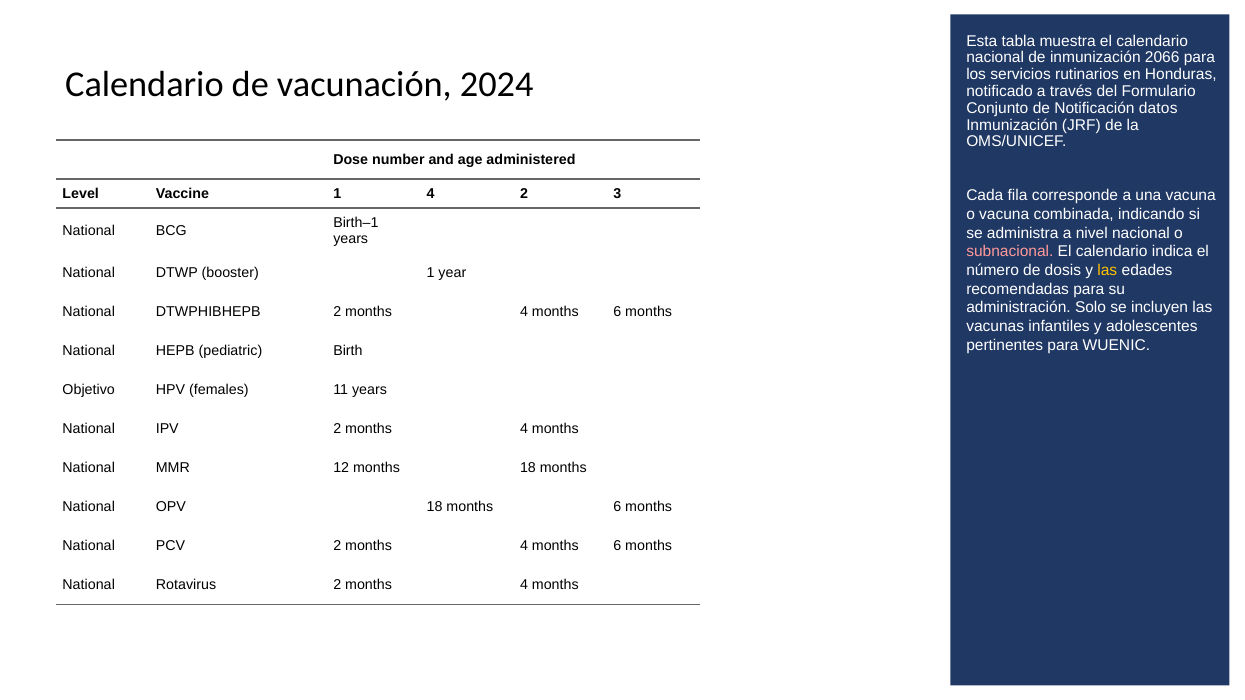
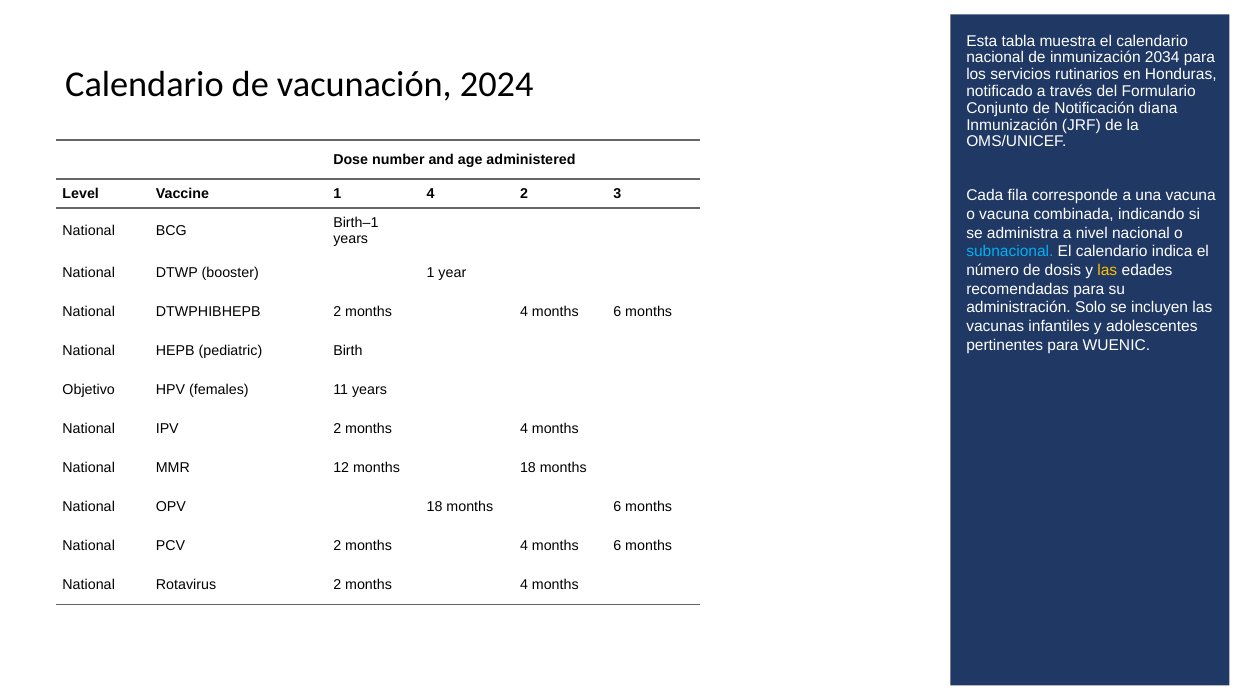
2066: 2066 -> 2034 (1162, 58)
datos: datos -> diana (1158, 108)
subnacional colour: pink -> light blue (1010, 252)
